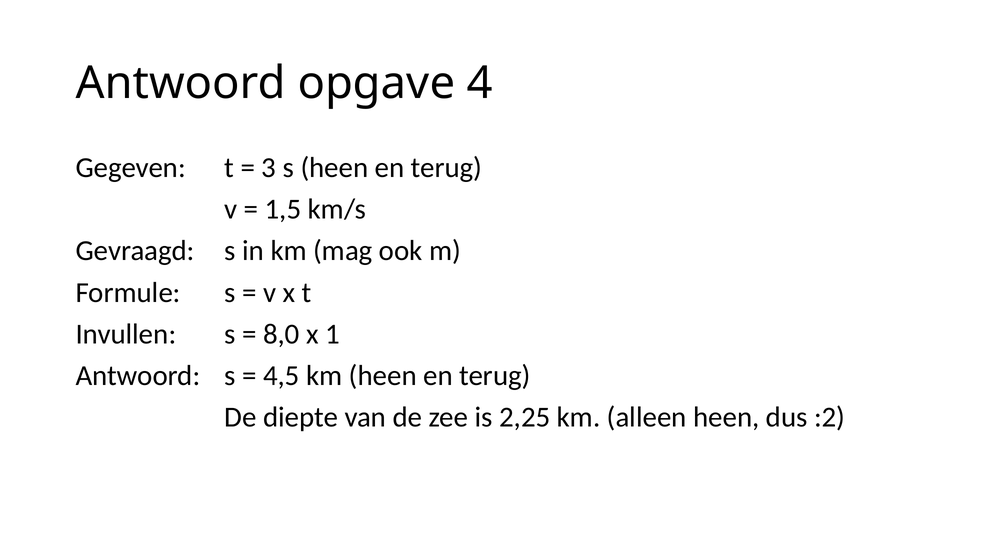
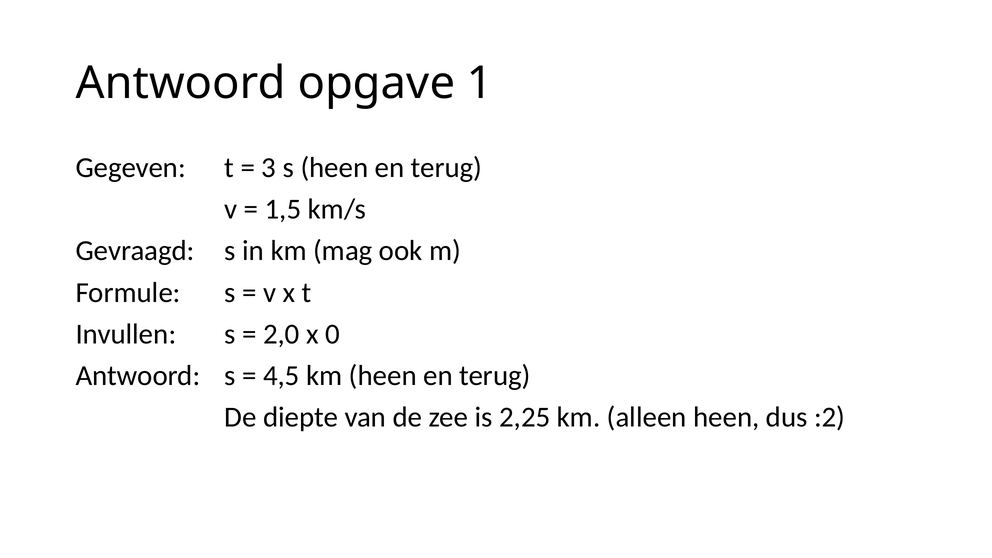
4: 4 -> 1 (480, 83)
8,0: 8,0 -> 2,0 (281, 334)
1: 1 -> 0 (333, 334)
